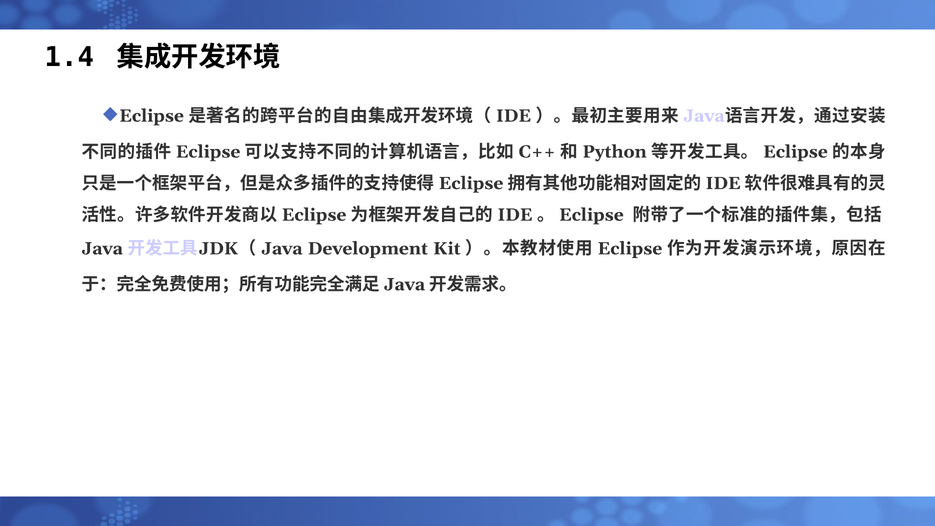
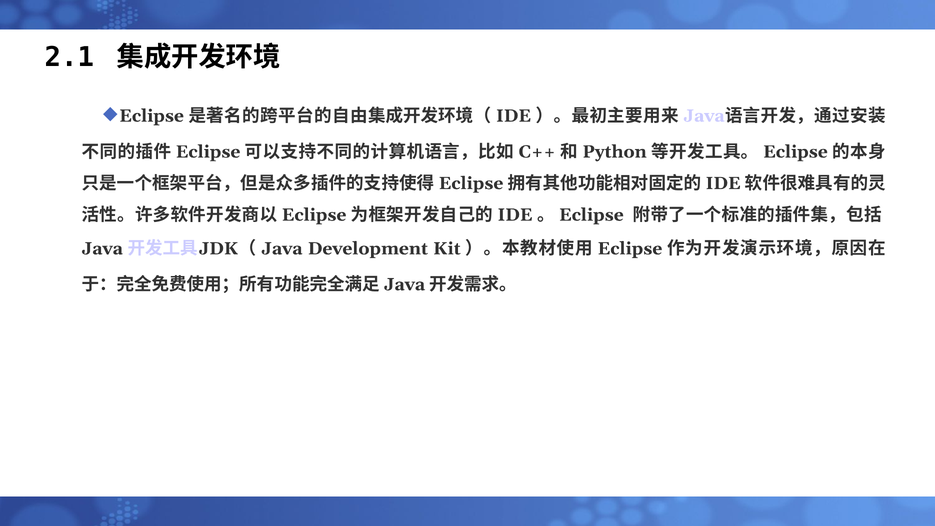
1.4: 1.4 -> 2.1 (69, 57)
